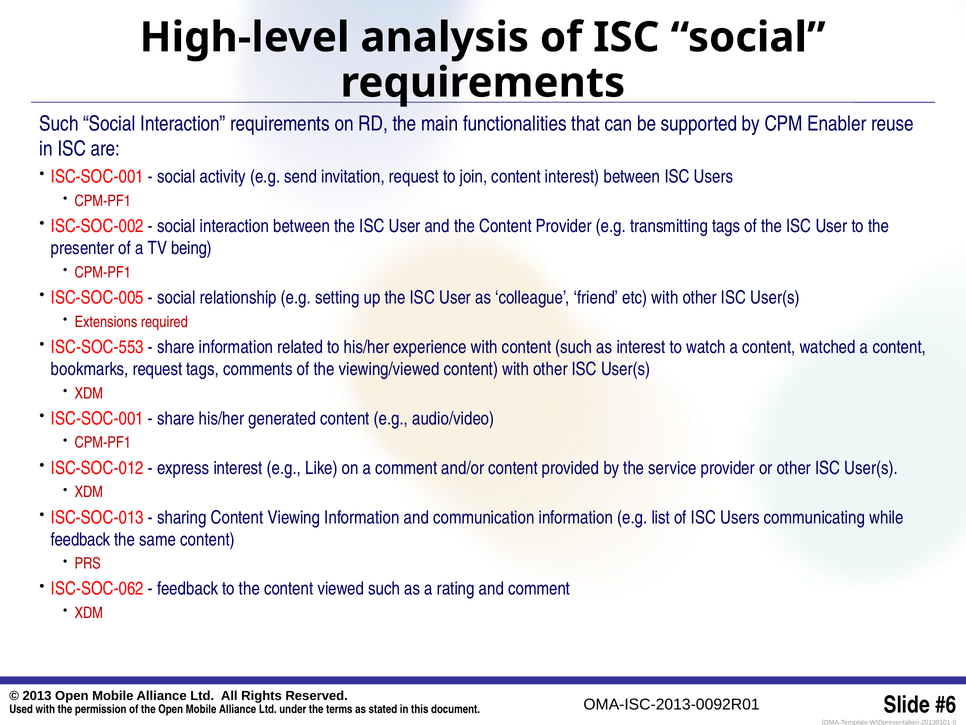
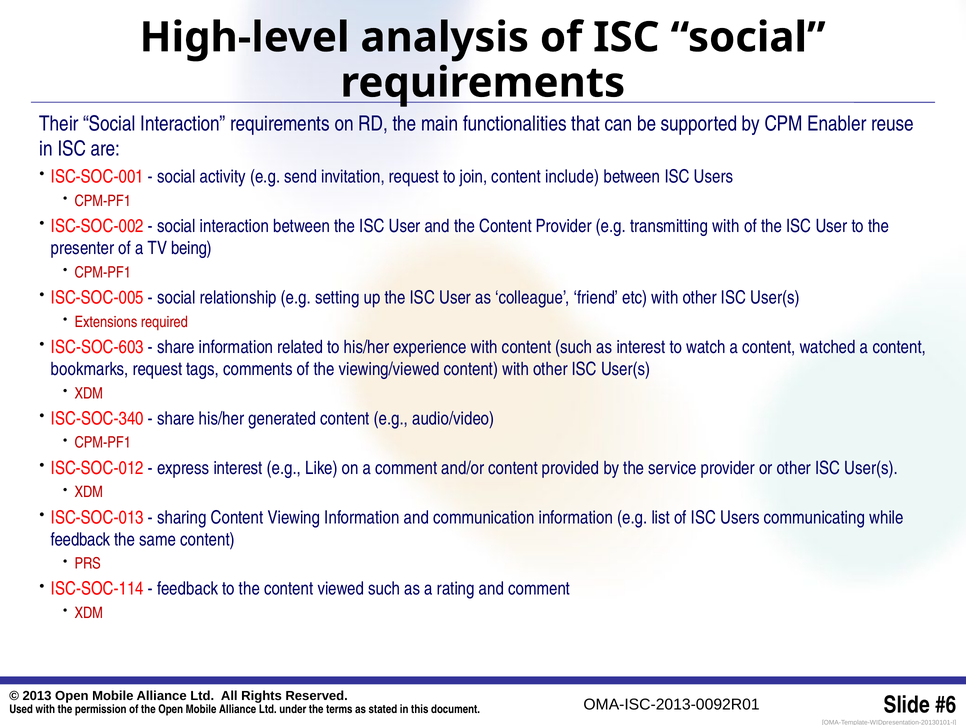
Such: Such -> Their (59, 124)
content interest: interest -> include (572, 177)
transmitting tags: tags -> with (726, 226)
ISC-SOC-553: ISC-SOC-553 -> ISC-SOC-603 (97, 347)
ISC-SOC-001: ISC-SOC-001 -> ISC-SOC-340 (97, 418)
ISC-SOC-062: ISC-SOC-062 -> ISC-SOC-114 (97, 589)
